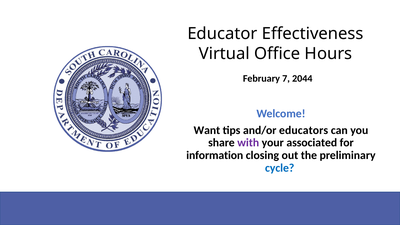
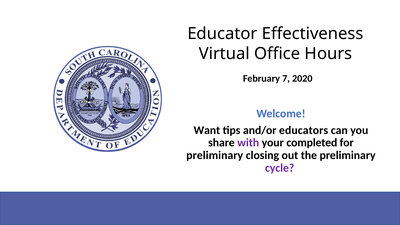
2044: 2044 -> 2020 (302, 79)
associated: associated -> completed (312, 143)
information: information -> preliminary (215, 155)
cycle colour: blue -> purple (280, 168)
